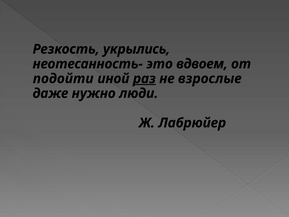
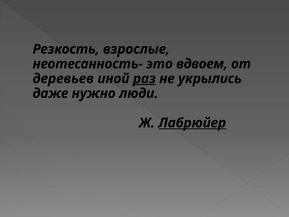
укрылись: укрылись -> взрослые (136, 49)
подойти: подойти -> деревьев (63, 79)
взрослые: взрослые -> укрылись (210, 79)
Лабрюйер underline: none -> present (192, 123)
